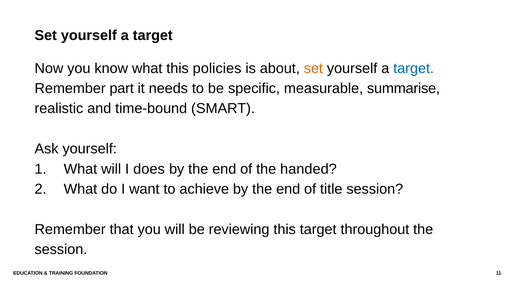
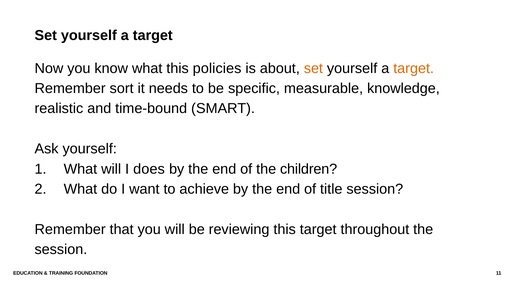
target colour: blue -> orange (414, 68)
part: part -> sort (122, 88)
summarise: summarise -> knowledge (403, 88)
handed: handed -> children (309, 169)
